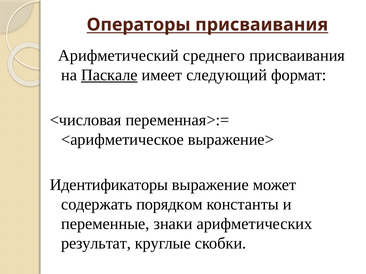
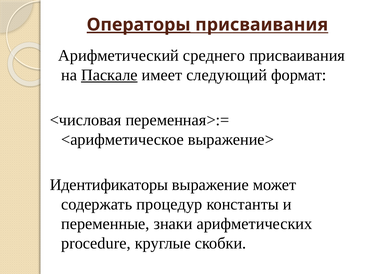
Операторы underline: none -> present (139, 25)
порядком: порядком -> процедур (169, 205)
результат: результат -> procedure (96, 244)
